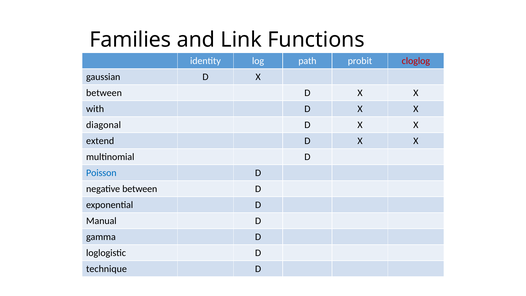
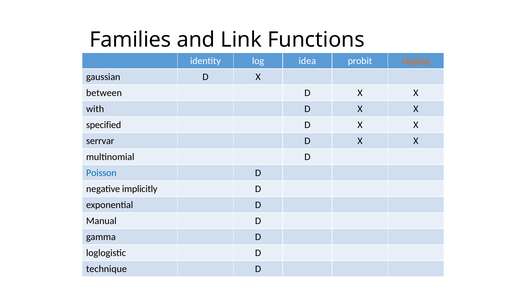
path: path -> idea (307, 61)
cloglog colour: red -> orange (416, 61)
diagonal: diagonal -> specified (104, 125)
extend: extend -> serrvar (100, 141)
negative between: between -> implicitly (140, 189)
